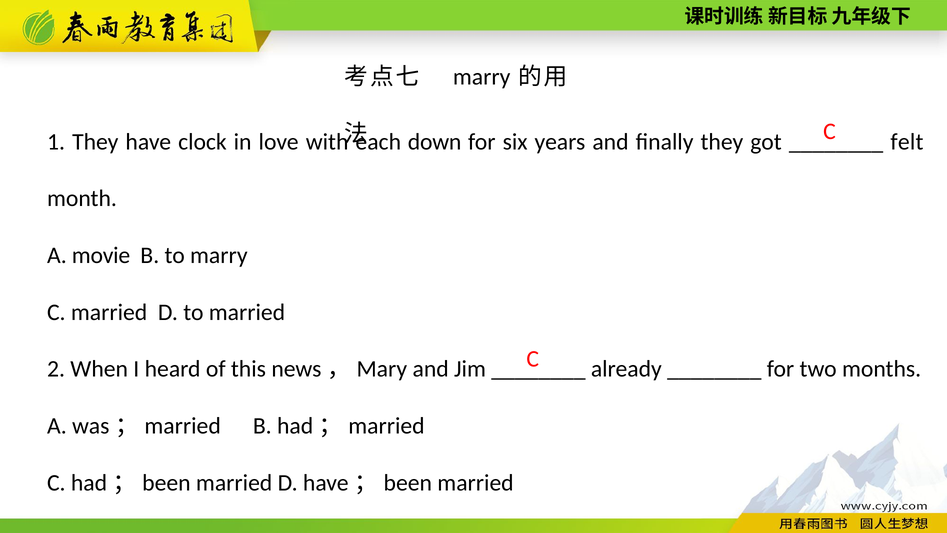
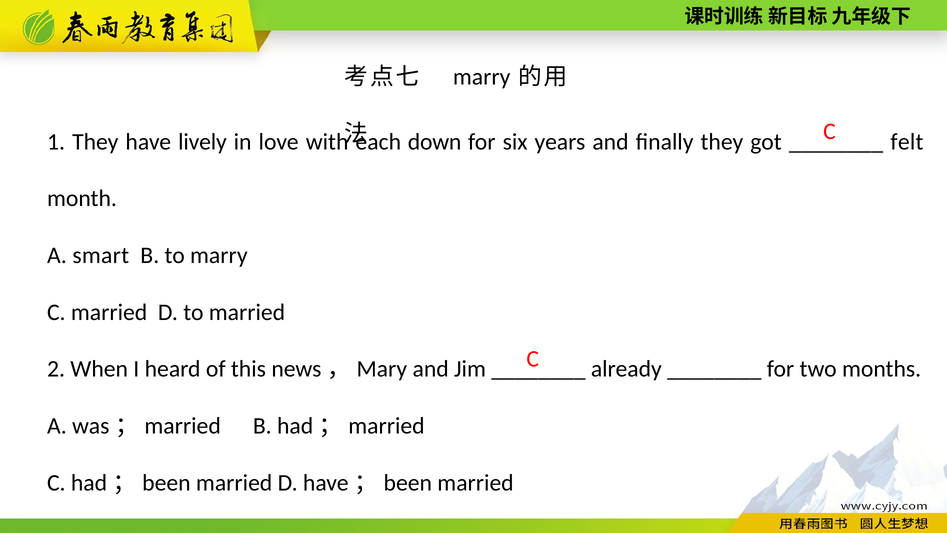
clock: clock -> lively (202, 142)
movie: movie -> smart (101, 255)
